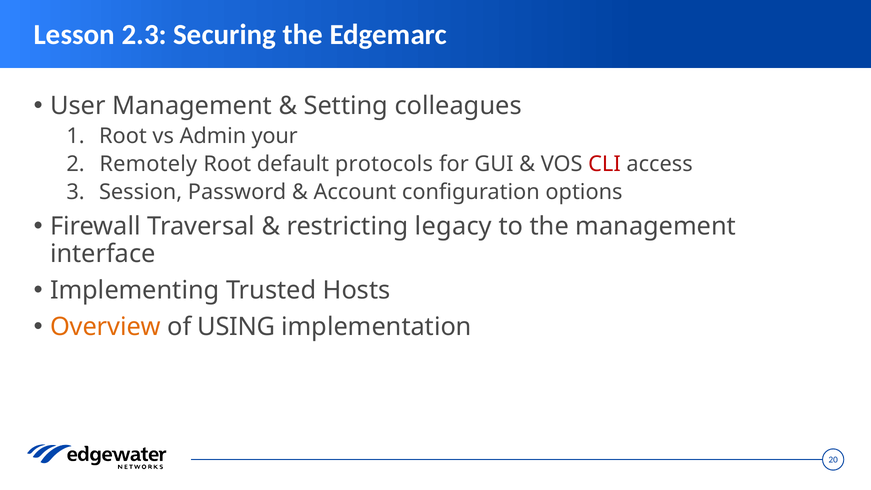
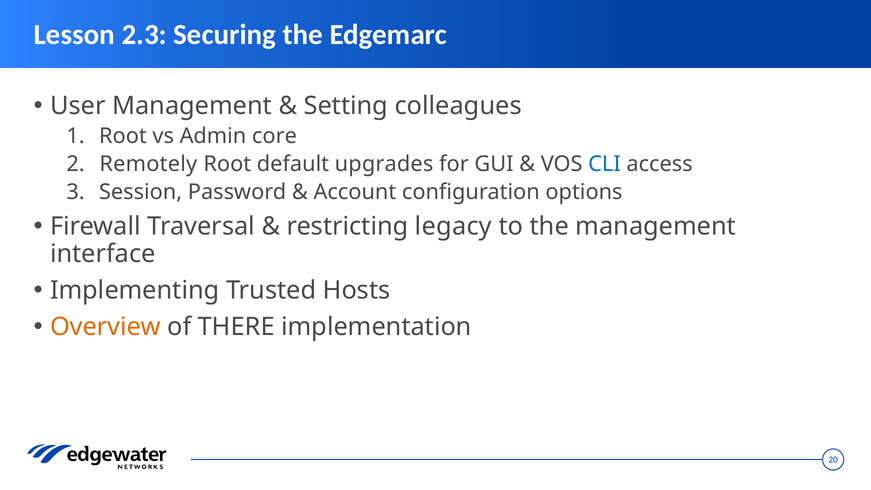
your: your -> core (274, 136)
protocols: protocols -> upgrades (384, 164)
CLI colour: red -> blue (605, 164)
USING: USING -> THERE (236, 327)
